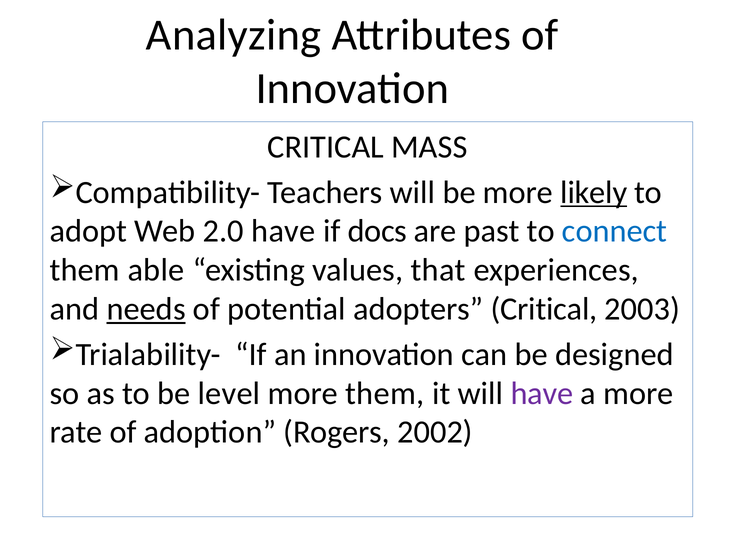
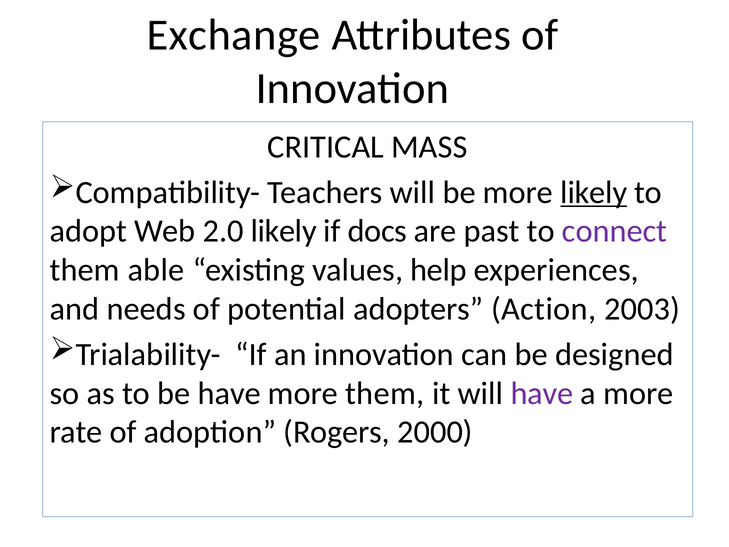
Analyzing: Analyzing -> Exchange (234, 35)
2.0 have: have -> likely (284, 231)
connect colour: blue -> purple (615, 231)
that: that -> help (439, 270)
needs underline: present -> none (146, 309)
adopters Critical: Critical -> Action (544, 309)
be level: level -> have (229, 393)
2002: 2002 -> 2000 (435, 432)
